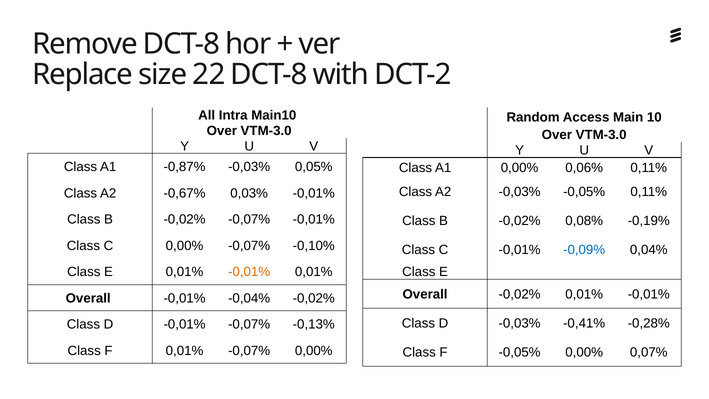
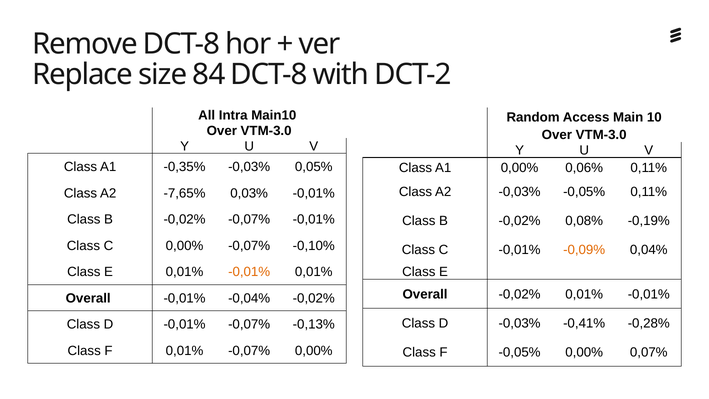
22: 22 -> 84 (209, 74)
-0,87%: -0,87% -> -0,35% (185, 167)
-0,67%: -0,67% -> -7,65% (185, 193)
-0,09% colour: blue -> orange (584, 250)
